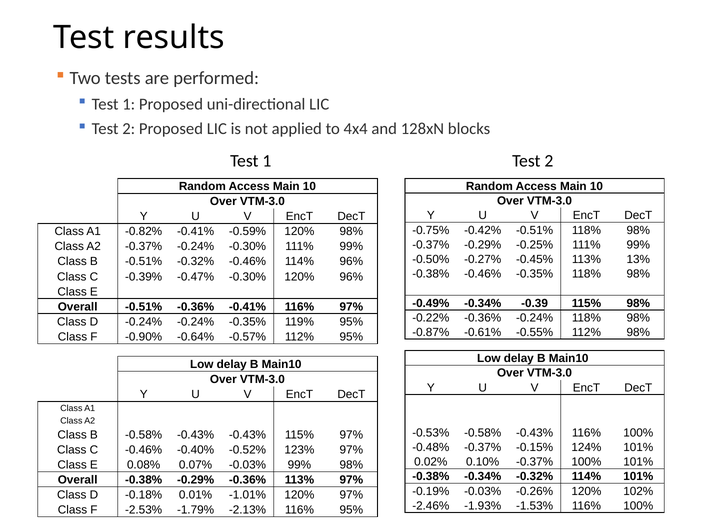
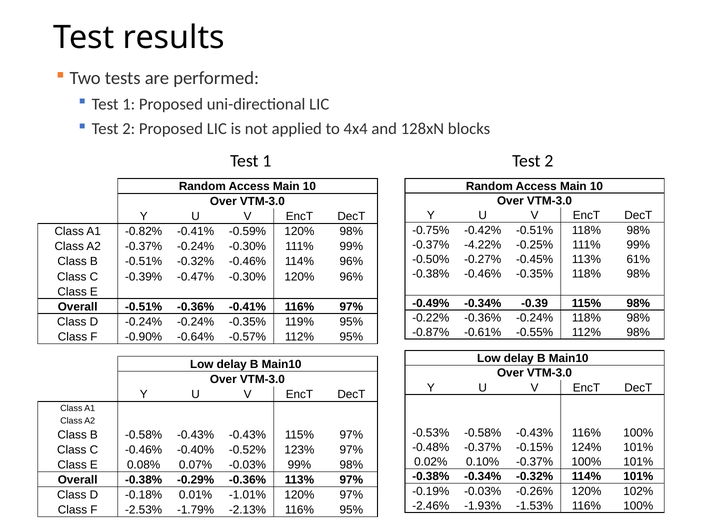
-0.37% -0.29%: -0.29% -> -4.22% (483, 245)
13%: 13% -> 61% (638, 259)
